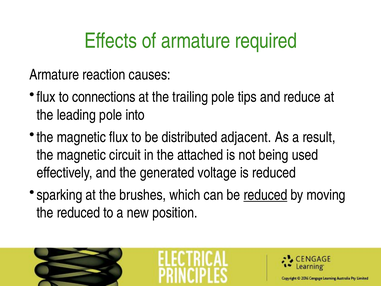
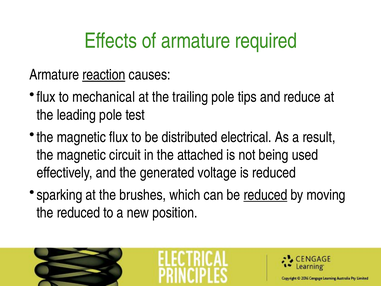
reaction underline: none -> present (104, 75)
connections: connections -> mechanical (104, 97)
into: into -> test (135, 115)
adjacent: adjacent -> electrical (246, 137)
